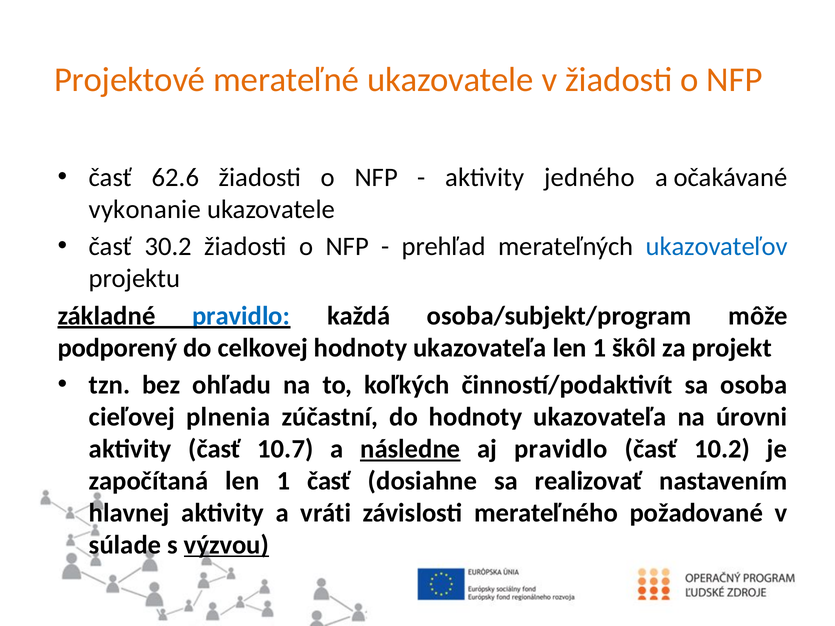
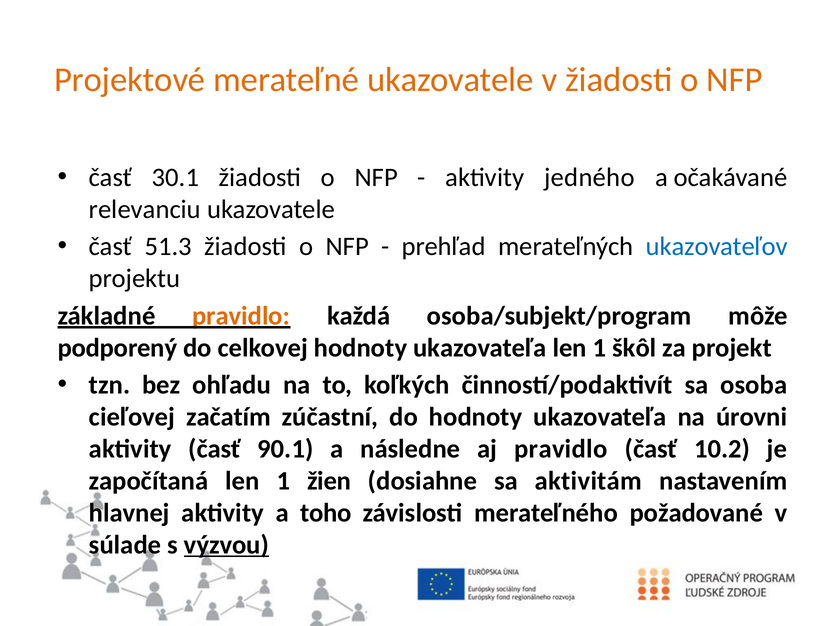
62.6: 62.6 -> 30.1 (175, 177)
vykonanie: vykonanie -> relevanciu (145, 209)
30.2: 30.2 -> 51.3 (168, 247)
pravidlo colour: blue -> orange (241, 316)
plnenia: plnenia -> začatím (228, 417)
10.7: 10.7 -> 90.1 (285, 449)
následne underline: present -> none (410, 449)
1 časť: časť -> žien (329, 481)
realizovať: realizovať -> aktivitám (588, 481)
vráti: vráti -> toho (326, 513)
